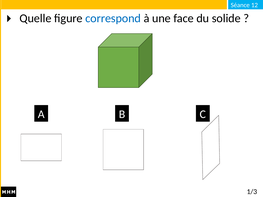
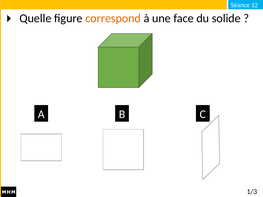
correspond colour: blue -> orange (113, 18)
